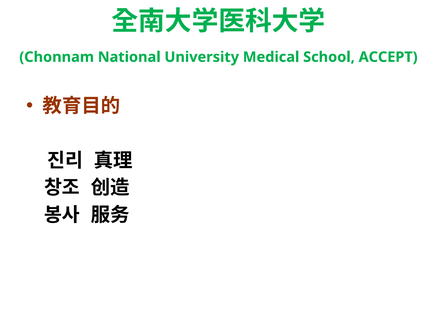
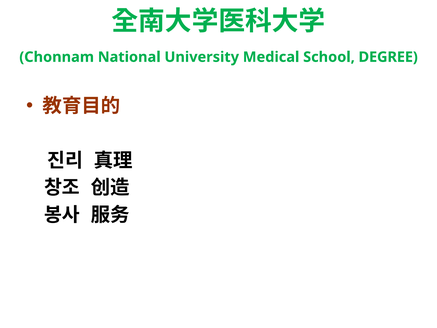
ACCEPT: ACCEPT -> DEGREE (388, 57)
